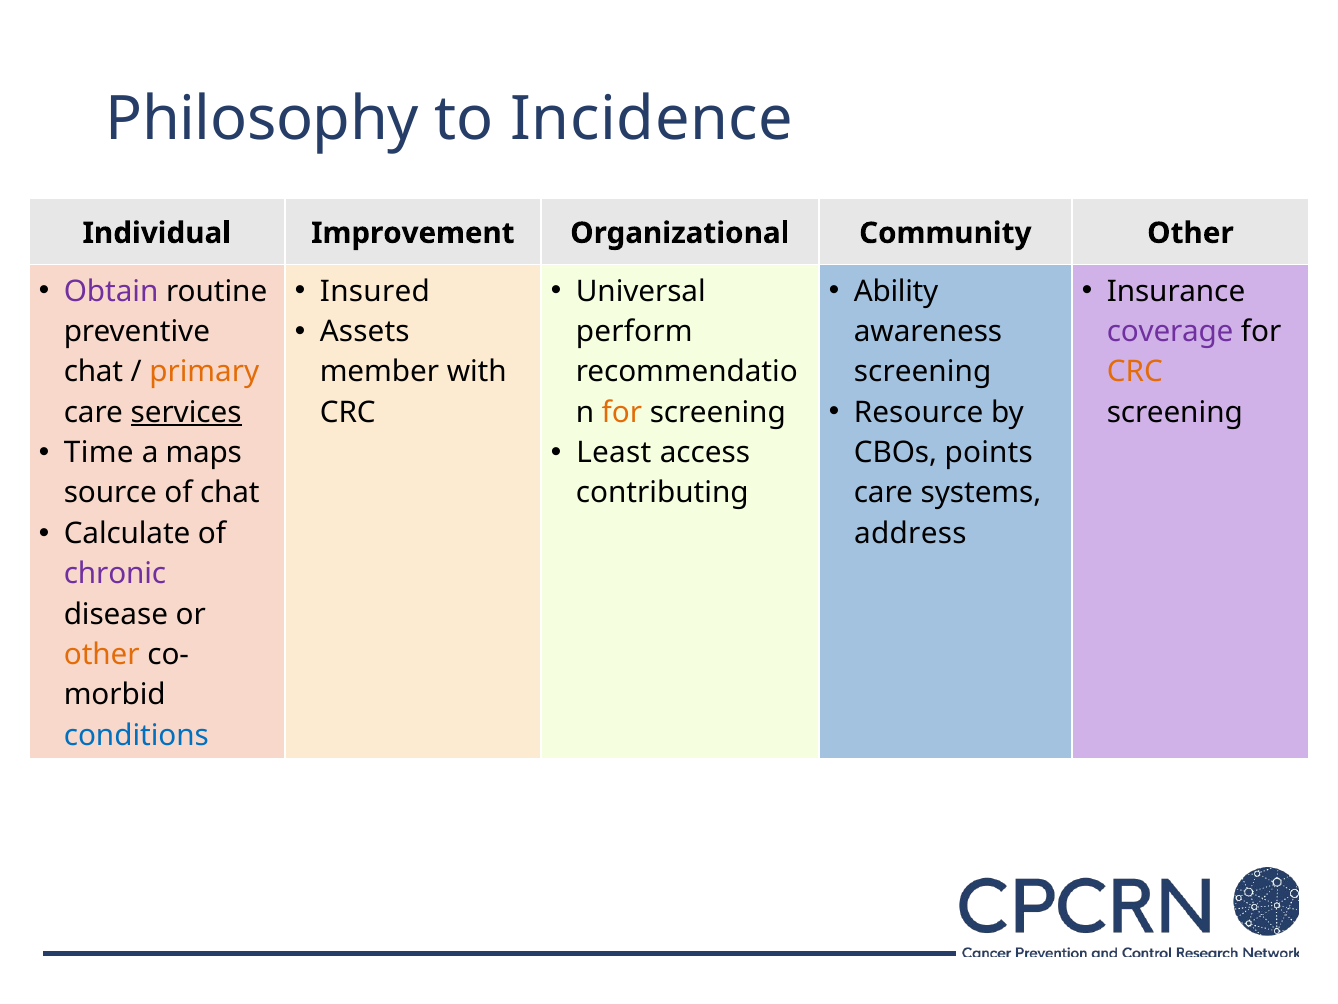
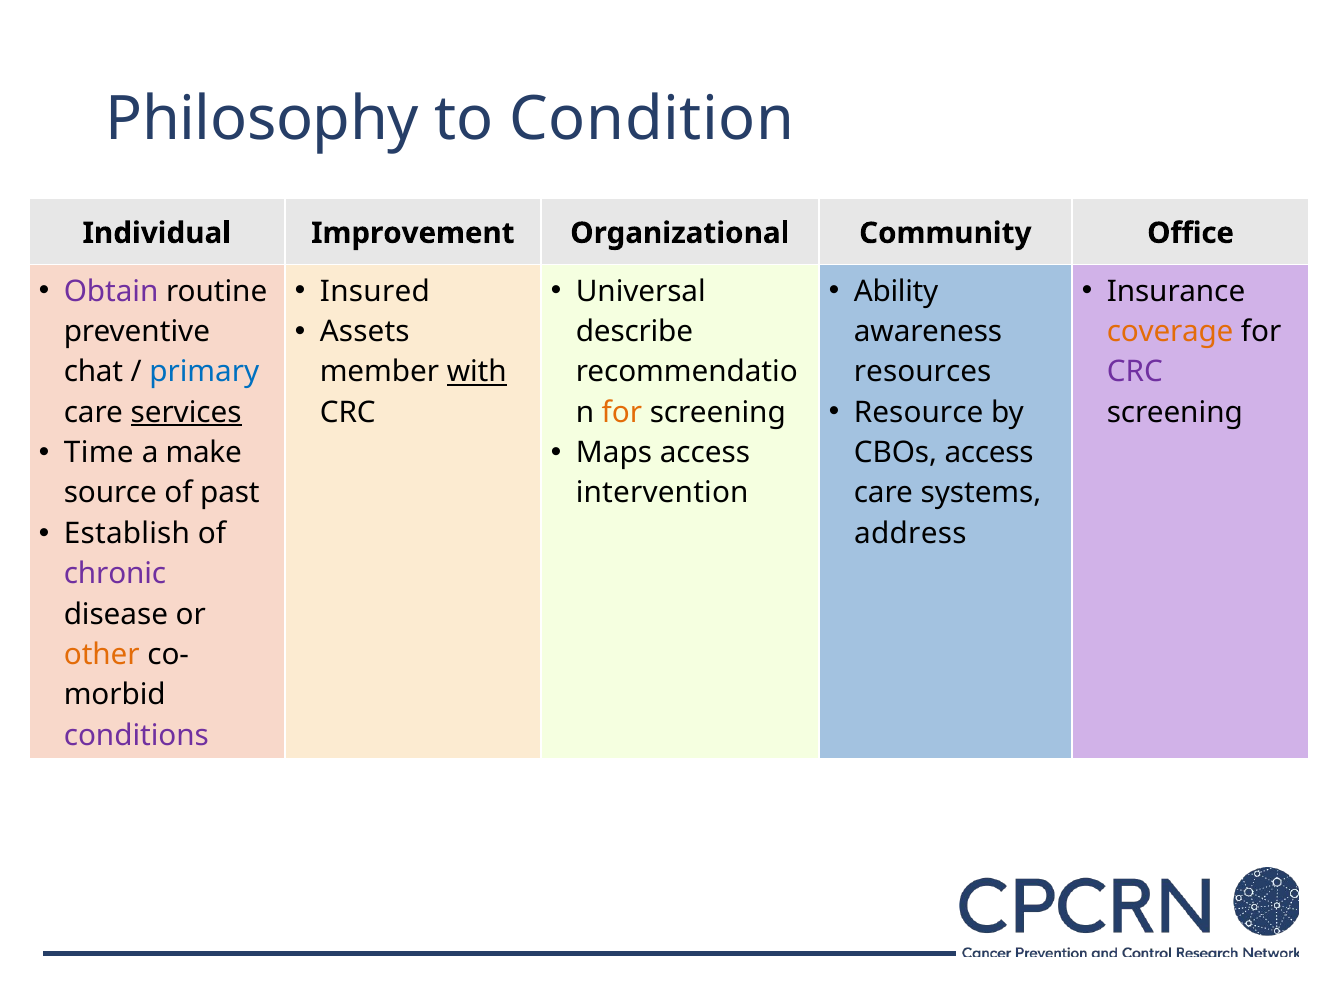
Incidence: Incidence -> Condition (652, 120)
Community Other: Other -> Office (1191, 233)
perform: perform -> describe (634, 331)
coverage colour: purple -> orange (1170, 331)
primary colour: orange -> blue (204, 372)
with underline: none -> present (477, 372)
screening: screening -> resources (923, 372)
CRC colour: orange -> purple (1135, 372)
maps: maps -> make (204, 453)
Least: Least -> Maps (614, 453)
CBOs points: points -> access (989, 453)
of chat: chat -> past (230, 493)
contributing: contributing -> intervention (662, 493)
Calculate: Calculate -> Establish (127, 533)
conditions colour: blue -> purple (136, 735)
